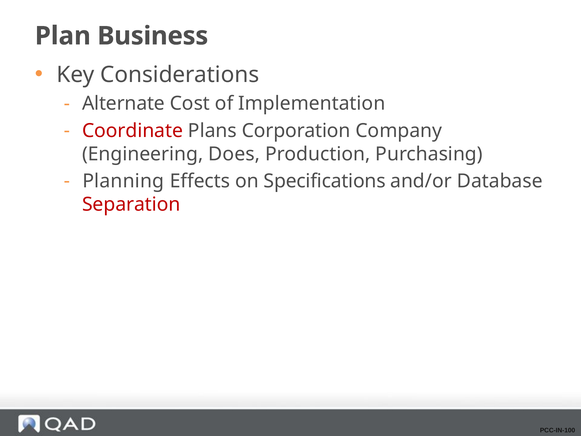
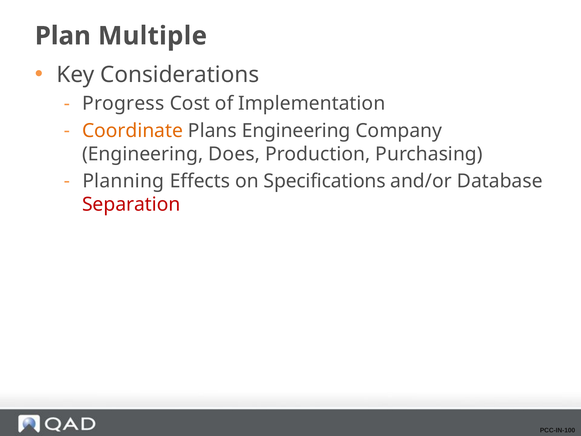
Business: Business -> Multiple (153, 36)
Alternate: Alternate -> Progress (123, 104)
Coordinate colour: red -> orange (133, 131)
Plans Corporation: Corporation -> Engineering (296, 131)
